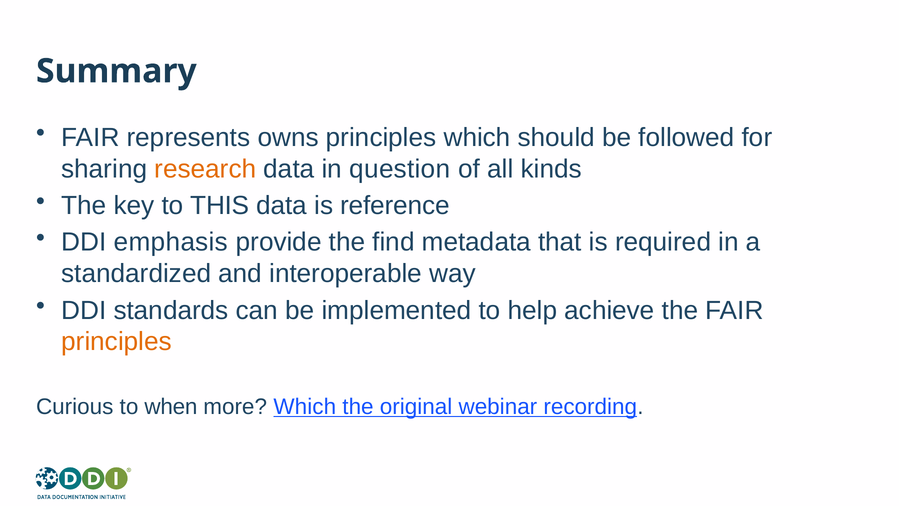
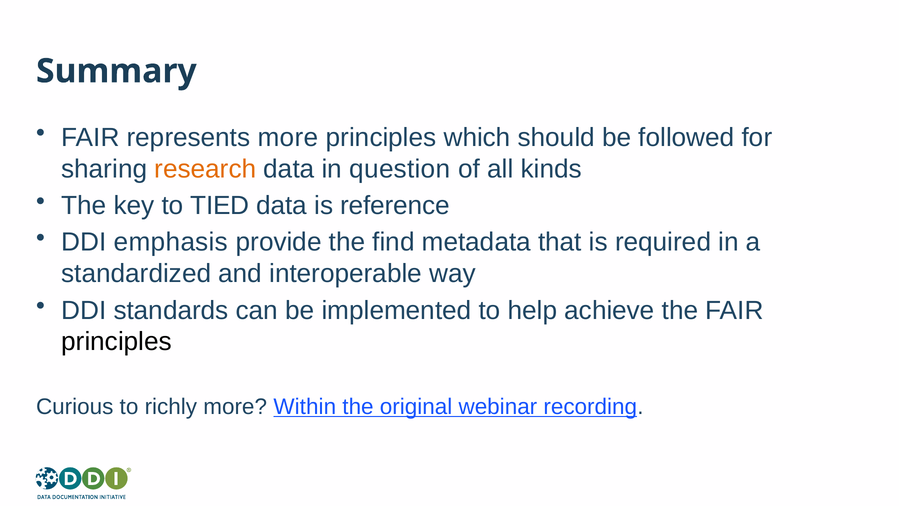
represents owns: owns -> more (288, 137)
THIS: THIS -> TIED (220, 205)
principles colour: orange -> black (117, 342)
when: when -> richly (171, 406)
more Which: Which -> Within (305, 406)
